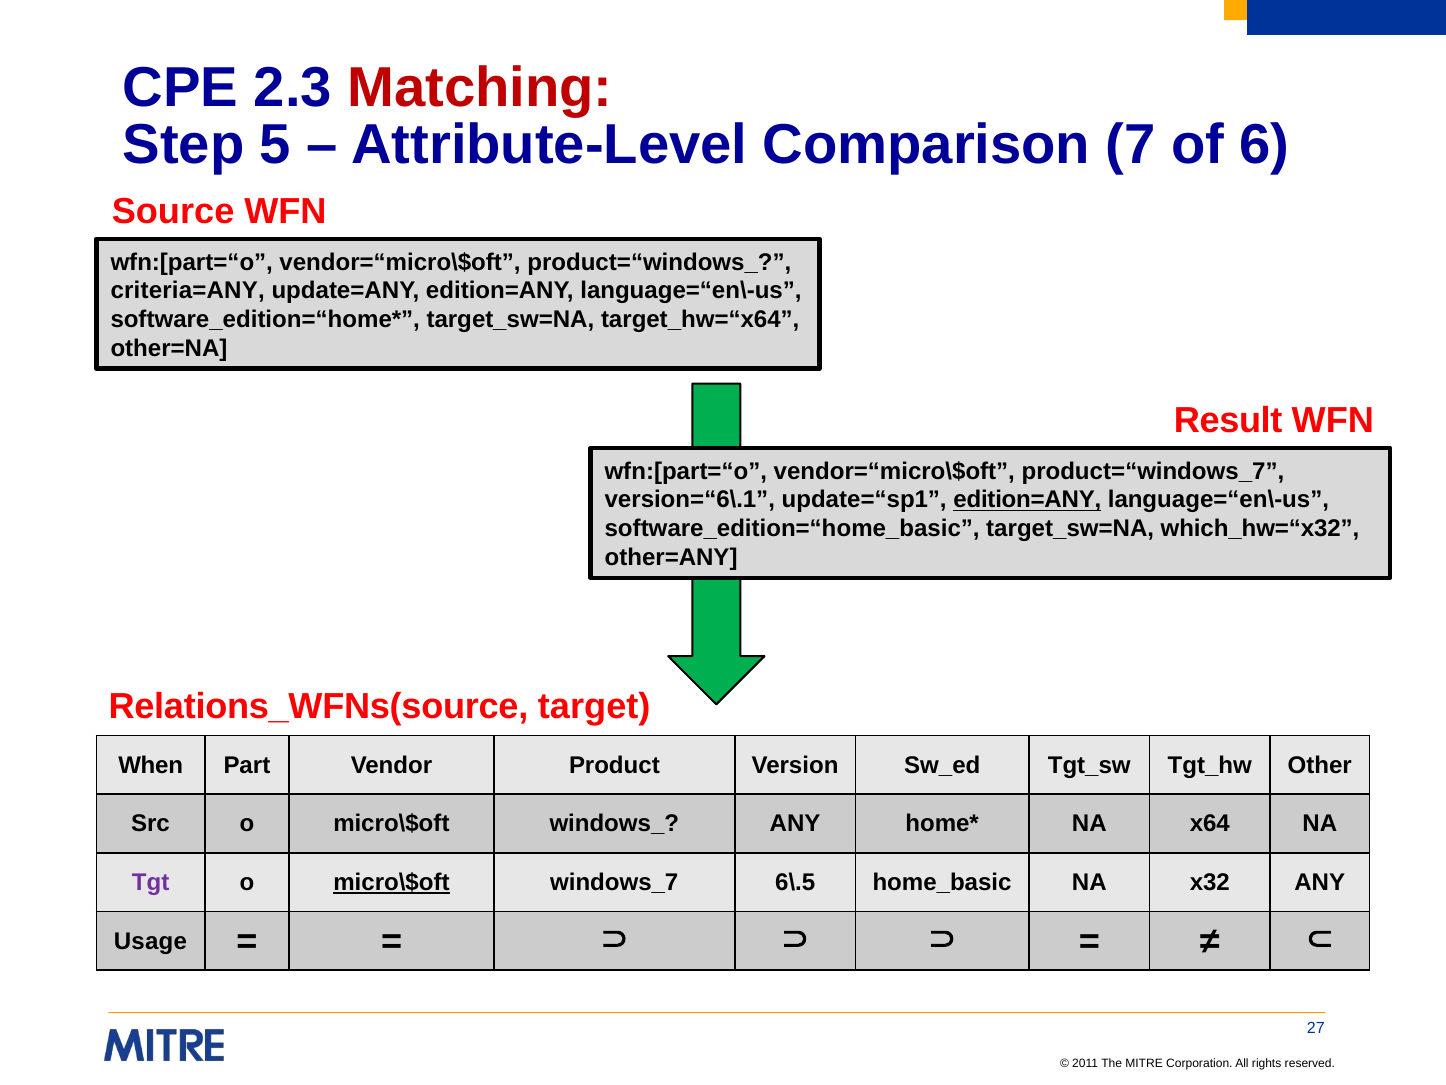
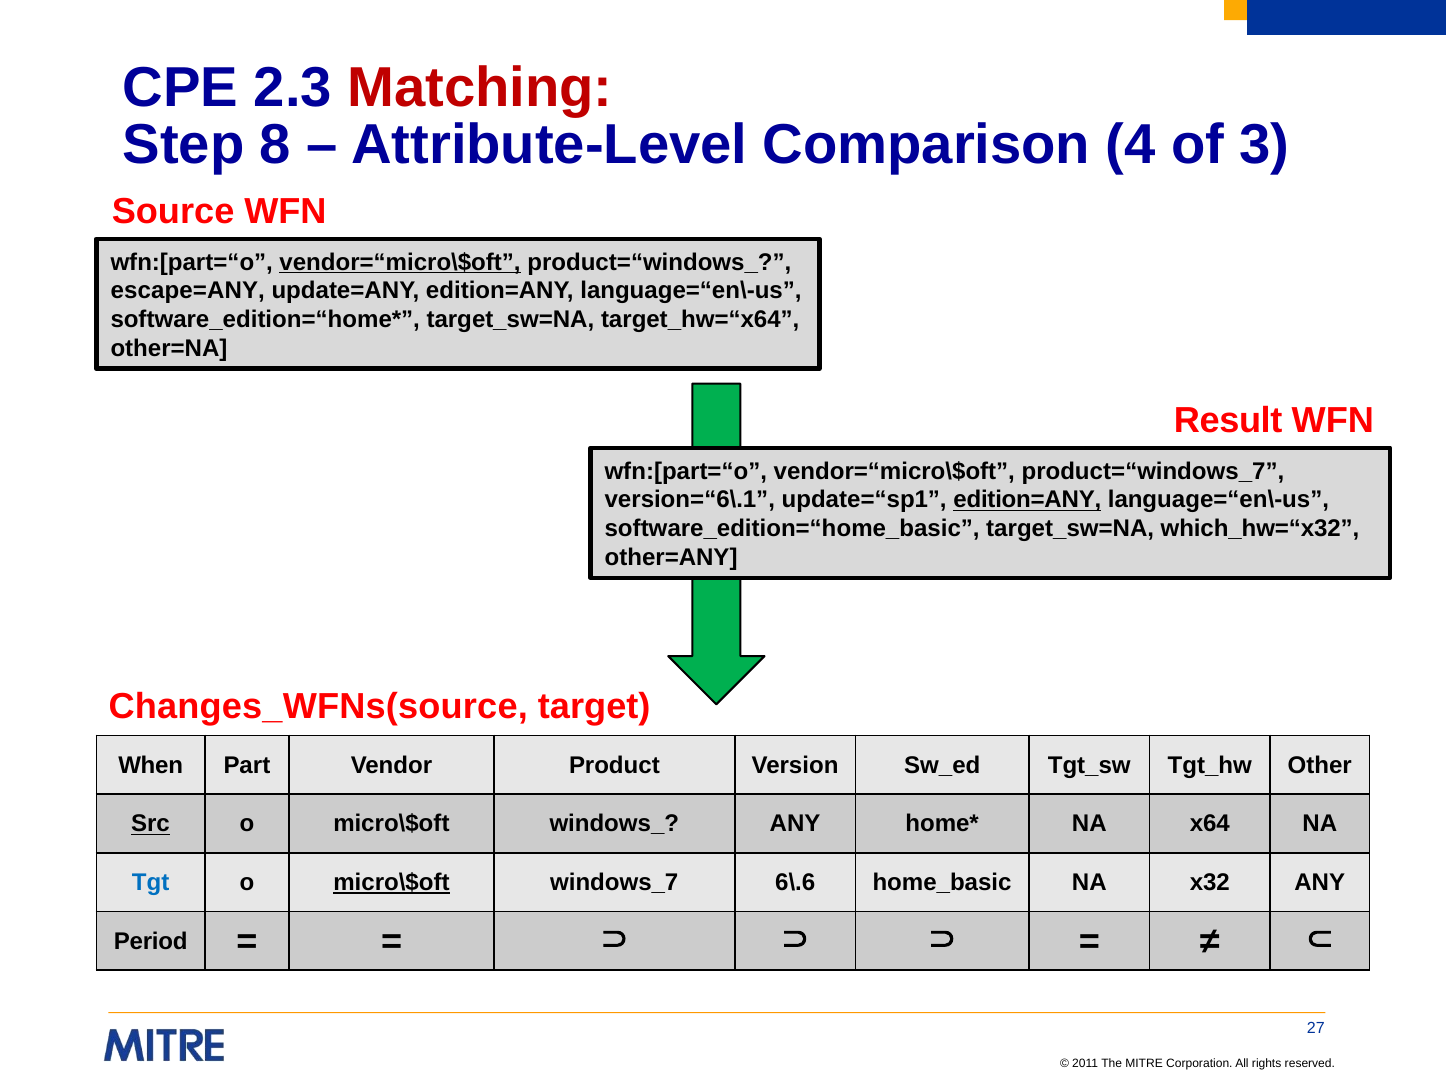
5: 5 -> 8 (276, 144)
7: 7 -> 4 (1131, 144)
6: 6 -> 3 (1265, 144)
vendor=“micro\$oft underline: none -> present (400, 262)
criteria=ANY: criteria=ANY -> escape=ANY (188, 291)
Relations_WFNs(source: Relations_WFNs(source -> Changes_WFNs(source (318, 706)
Src underline: none -> present (151, 824)
Tgt colour: purple -> blue (151, 882)
6\.5: 6\.5 -> 6\.6 (795, 882)
Usage: Usage -> Period (151, 941)
